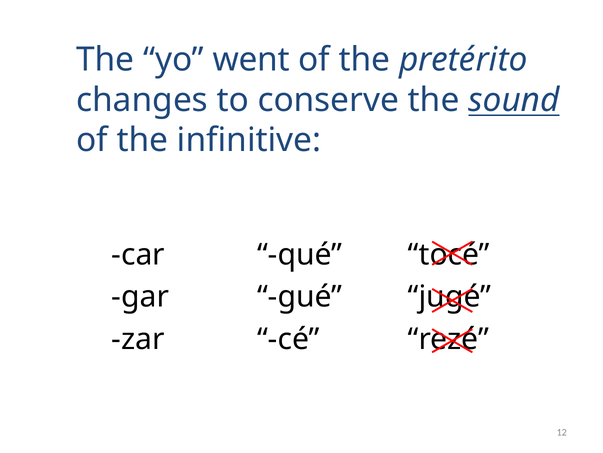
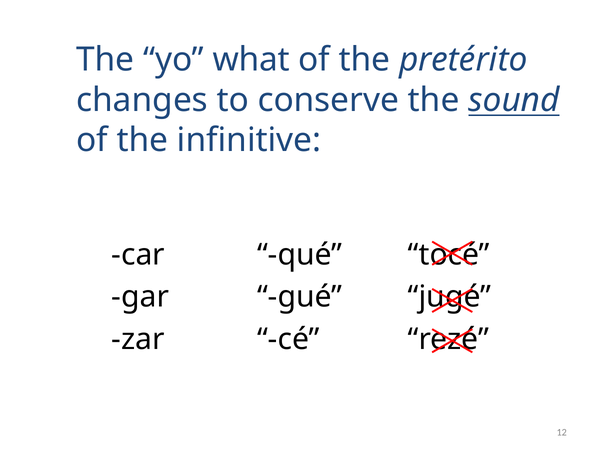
went: went -> what (251, 60)
